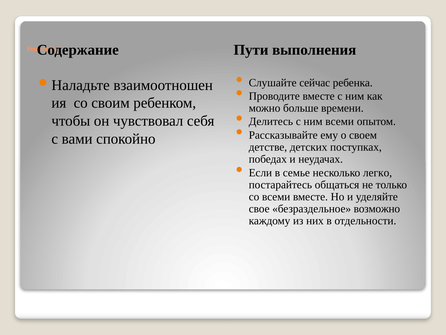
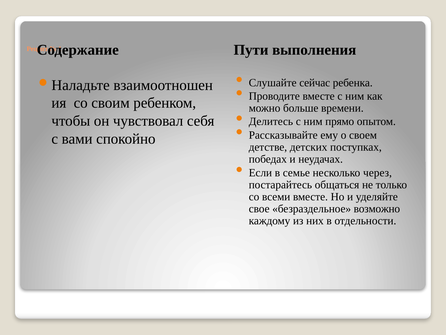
ним всеми: всеми -> прямо (340, 121)
легко: легко -> через (378, 172)
